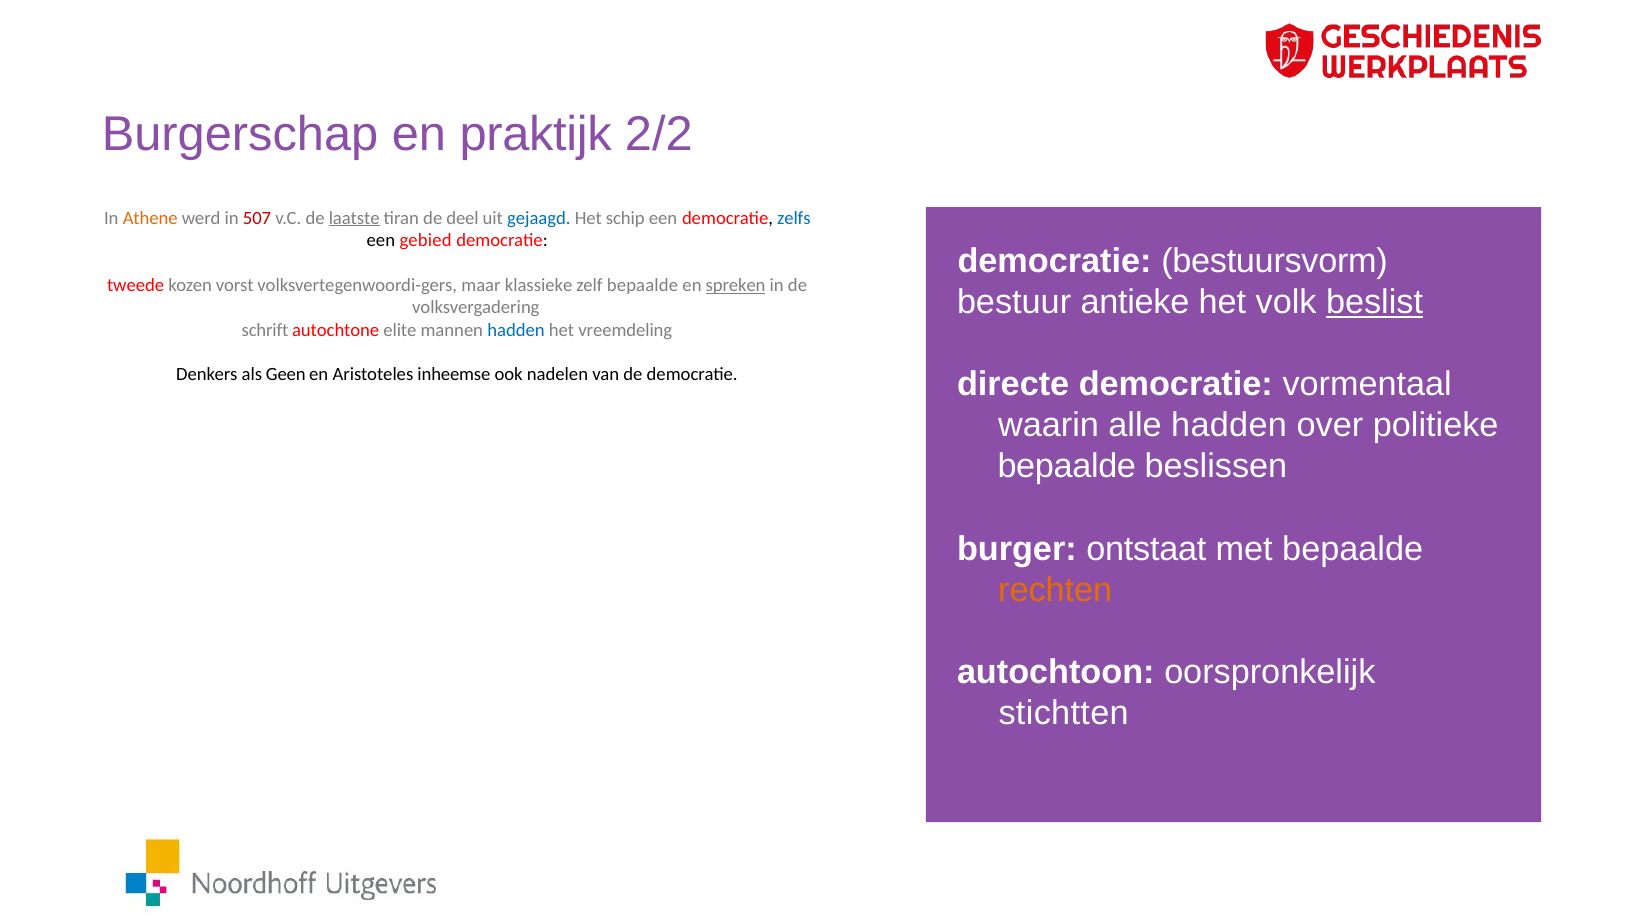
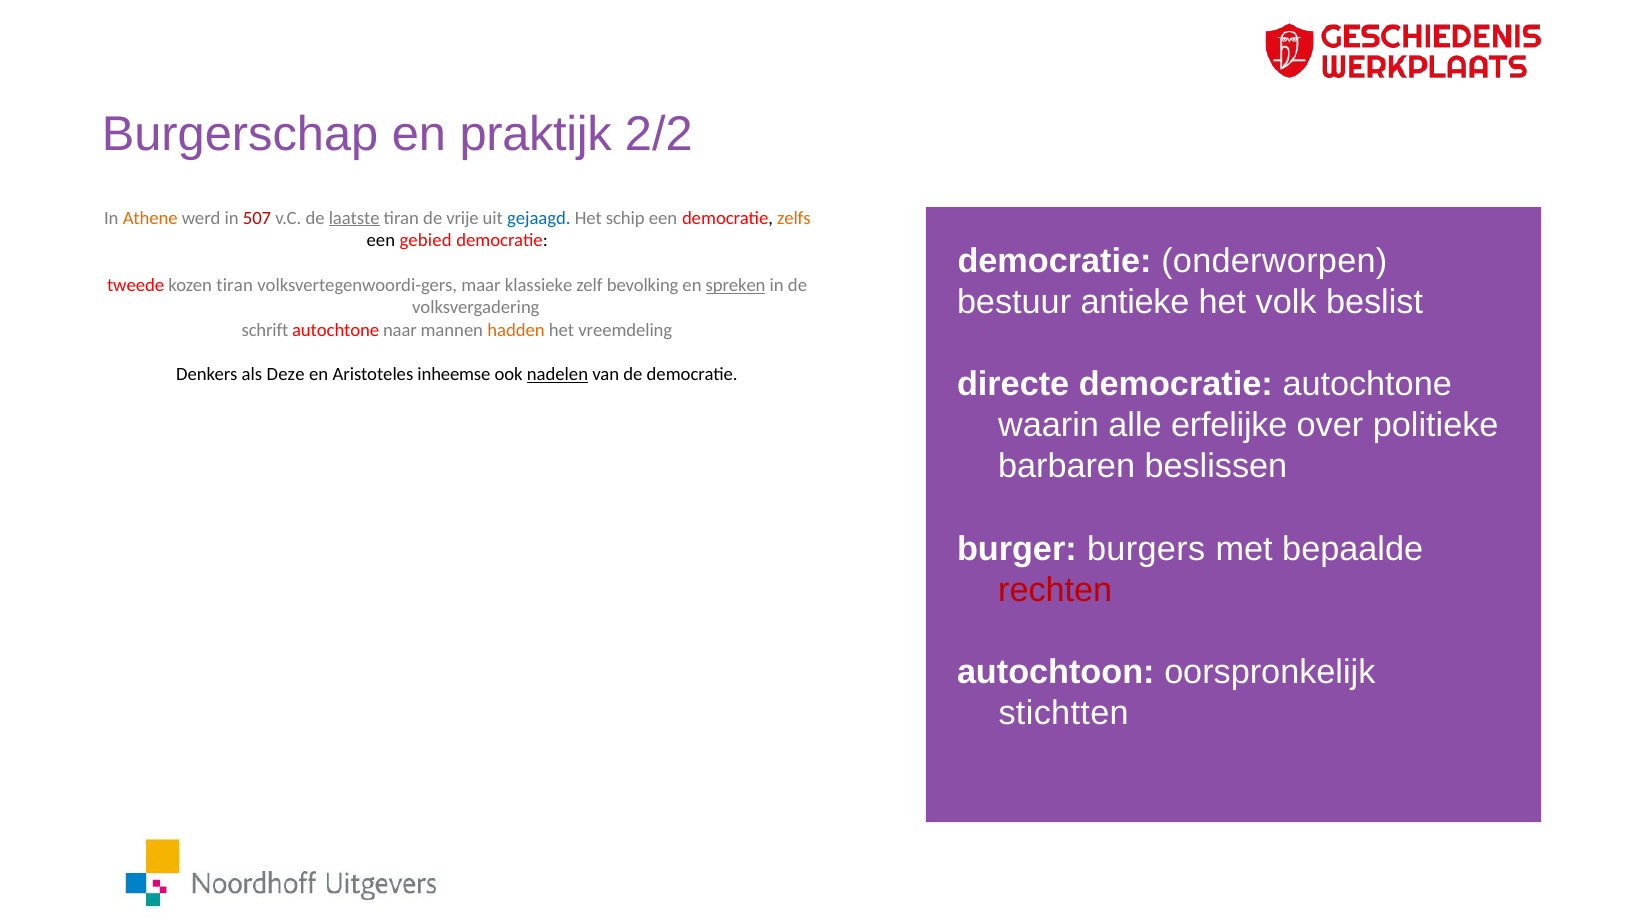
deel: deel -> vrije (463, 218)
zelfs colour: blue -> orange (794, 218)
bestuursvorm: bestuursvorm -> onderworpen (1274, 261)
kozen vorst: vorst -> tiran (235, 285)
zelf bepaalde: bepaalde -> bevolking (643, 285)
beslist underline: present -> none (1375, 302)
elite: elite -> naar (400, 330)
hadden colour: blue -> orange (516, 330)
Geen: Geen -> Deze (286, 375)
nadelen underline: none -> present (557, 375)
democratie vormentaal: vormentaal -> autochtone (1367, 385)
alle hadden: hadden -> erfelijke (1229, 426)
bepaalde: bepaalde -> barbaren (1067, 467)
ontstaat: ontstaat -> burgers (1146, 549)
rechten colour: orange -> red (1055, 590)
